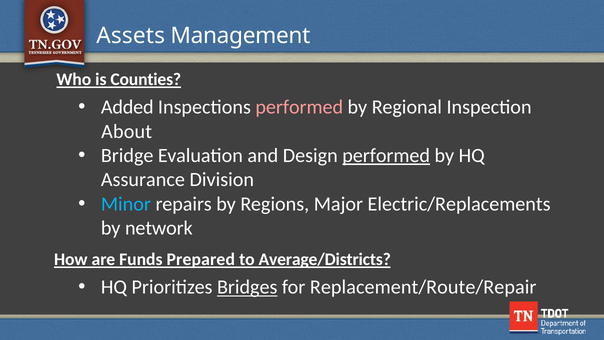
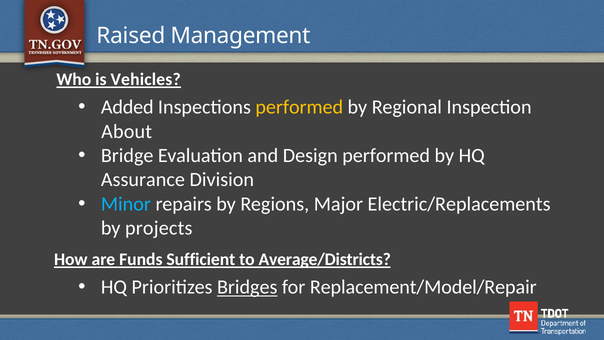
Assets: Assets -> Raised (131, 36)
Counties: Counties -> Vehicles (146, 80)
performed colour: pink -> yellow (299, 107)
performed underline: present -> none (386, 156)
network: network -> projects (159, 228)
Prepared: Prepared -> Sufficient (201, 259)
Replacement/Route/Repair: Replacement/Route/Repair -> Replacement/Model/Repair (423, 287)
